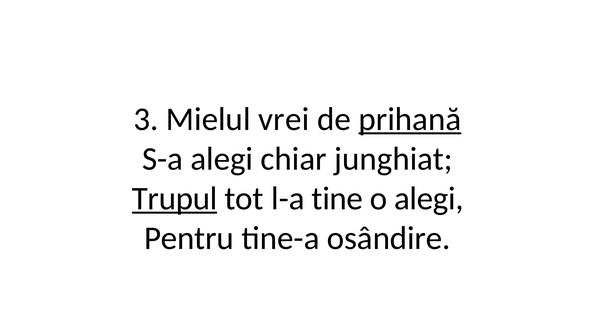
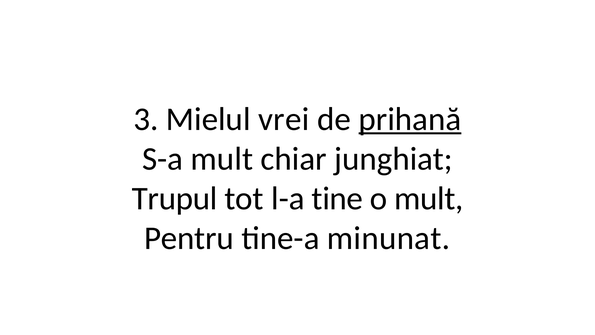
S-a alegi: alegi -> mult (222, 159)
Trupul underline: present -> none (175, 198)
o alegi: alegi -> mult (429, 198)
osândire: osândire -> minunat (389, 238)
